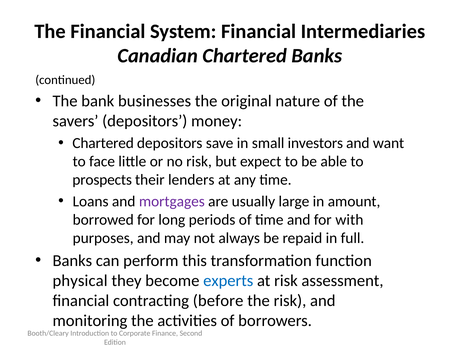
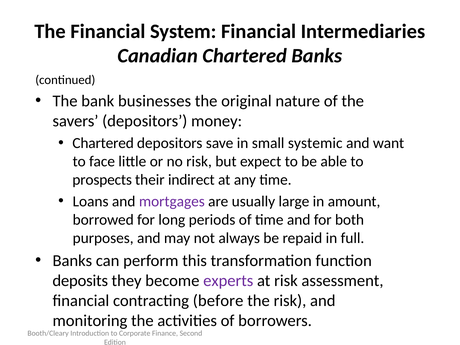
investors: investors -> systemic (315, 143)
lenders: lenders -> indirect (191, 180)
with: with -> both (350, 220)
physical: physical -> deposits (80, 281)
experts colour: blue -> purple (228, 281)
